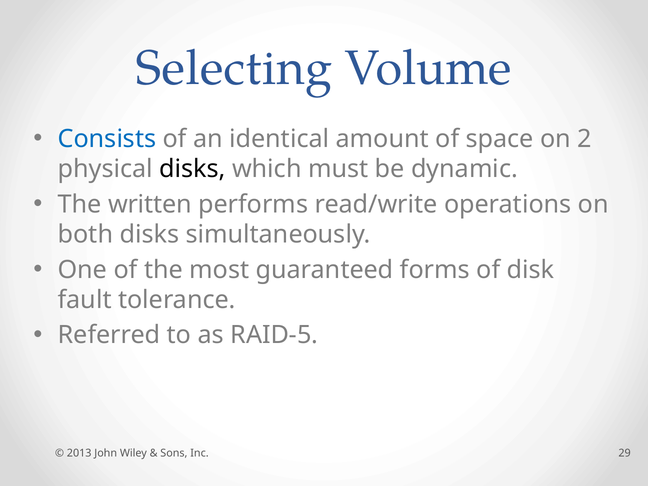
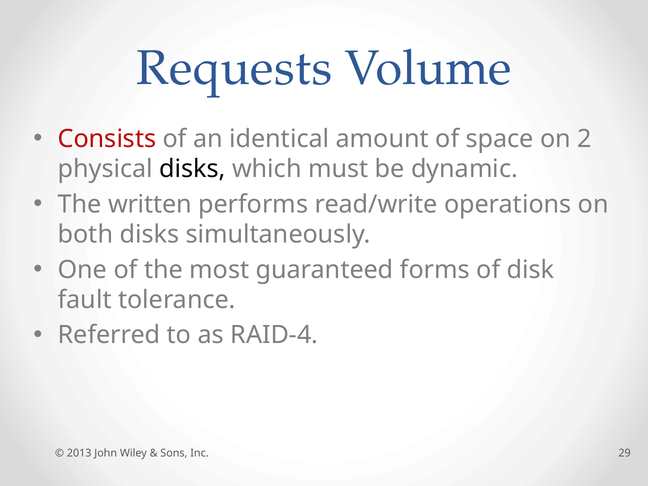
Selecting: Selecting -> Requests (234, 68)
Consists colour: blue -> red (107, 139)
RAID-5: RAID-5 -> RAID-4 (274, 335)
